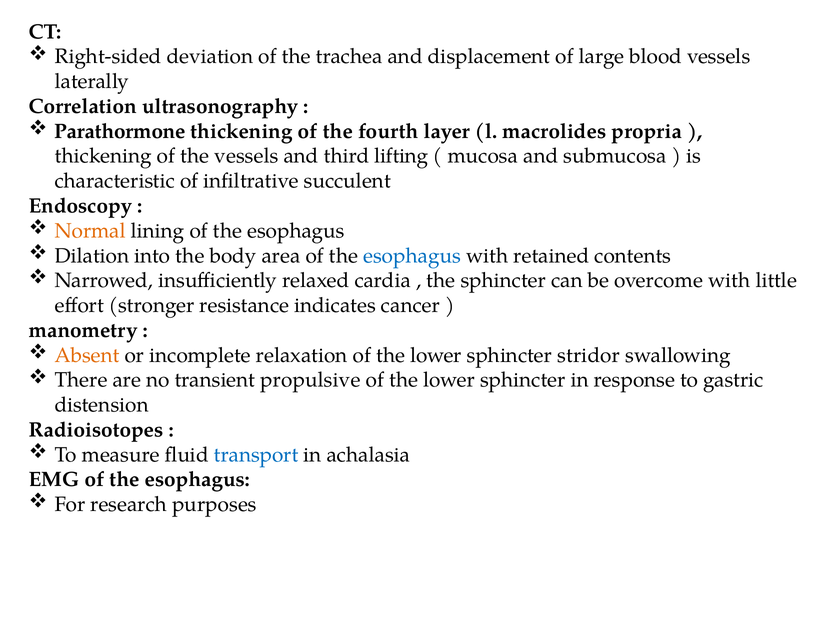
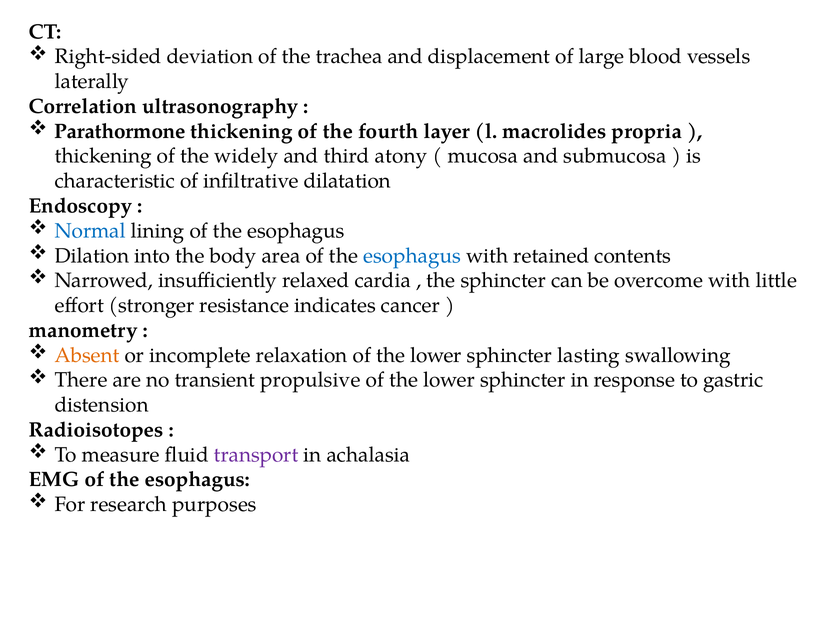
the vessels: vessels -> widely (246, 156)
lifting: lifting -> atony (401, 156)
succulent: succulent -> dilatation (347, 181)
Normal colour: orange -> blue (90, 231)
stridor: stridor -> lasting (589, 355)
transport colour: blue -> purple (256, 455)
